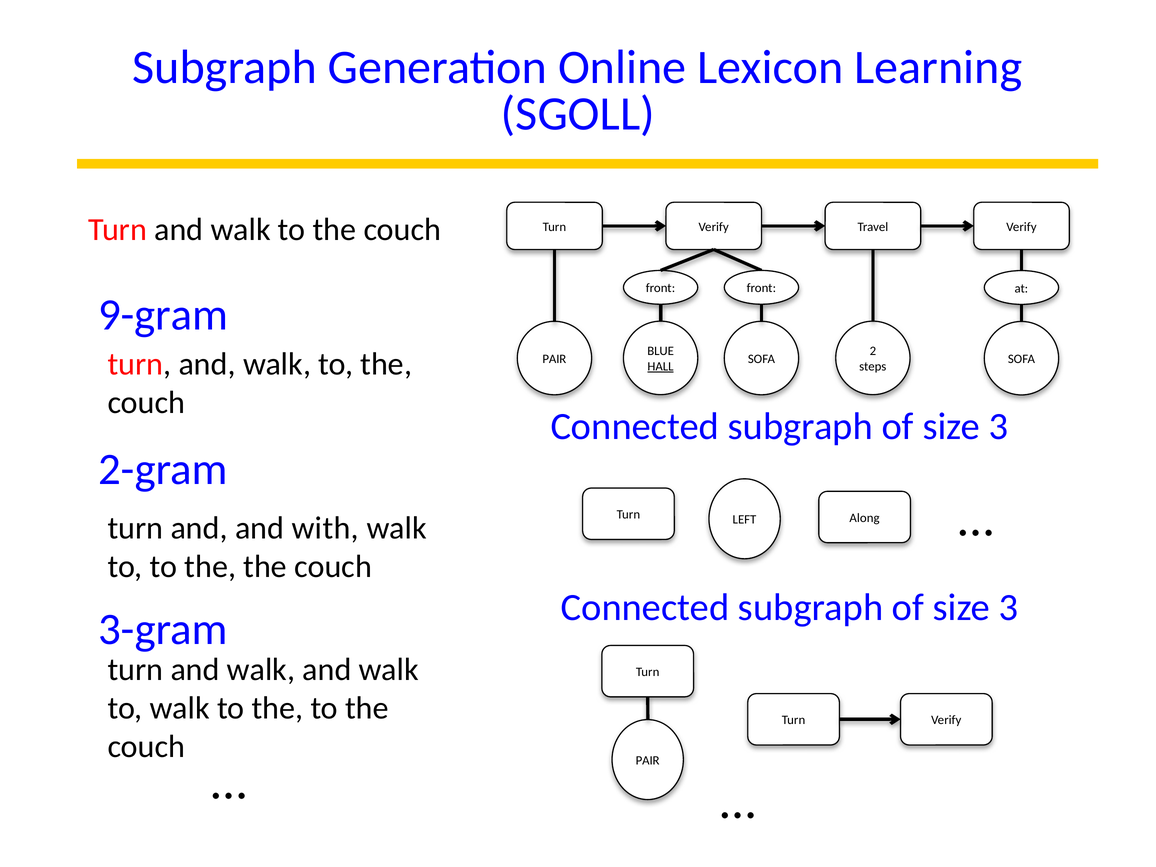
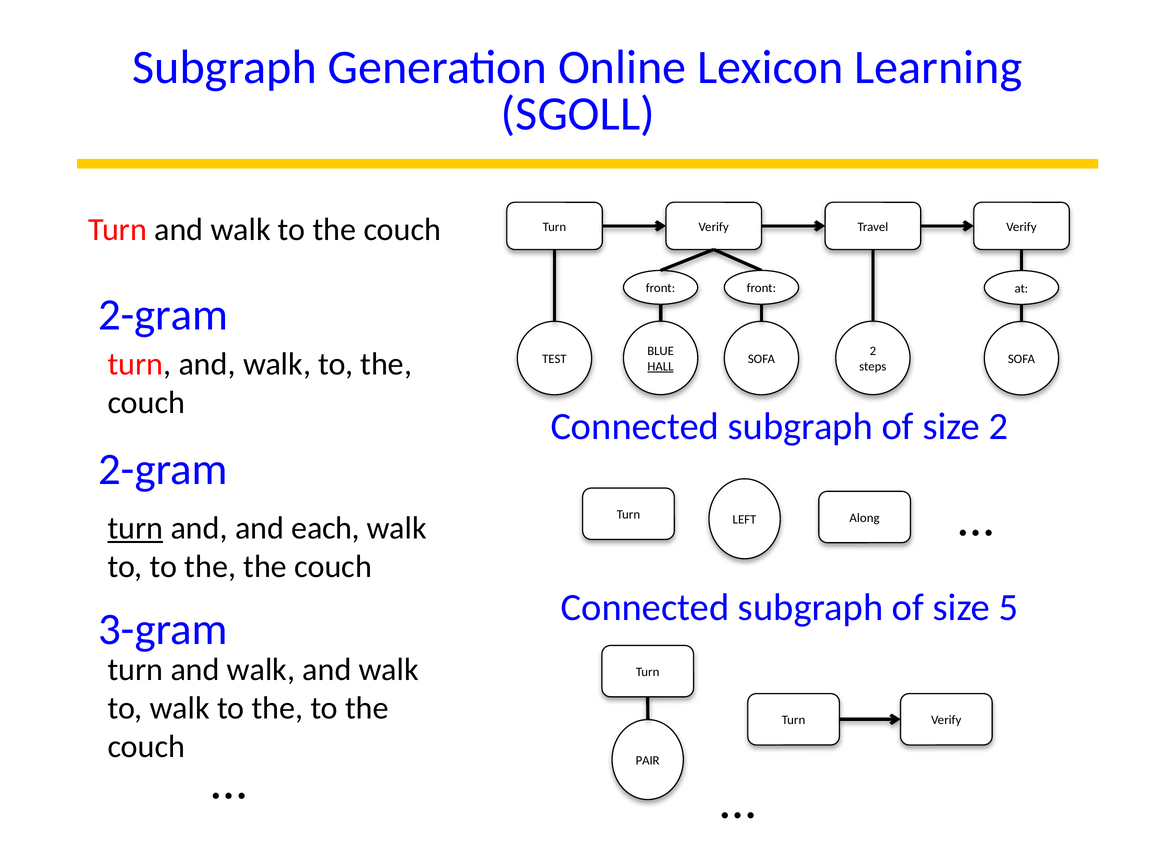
9-gram: 9-gram -> 2-gram (163, 315)
PAIR: PAIR -> TEST (554, 359)
3: 3 -> 2 (998, 426)
turn underline: none -> present (135, 528)
with: with -> each (326, 528)
3: 3 -> 5 (1009, 608)
